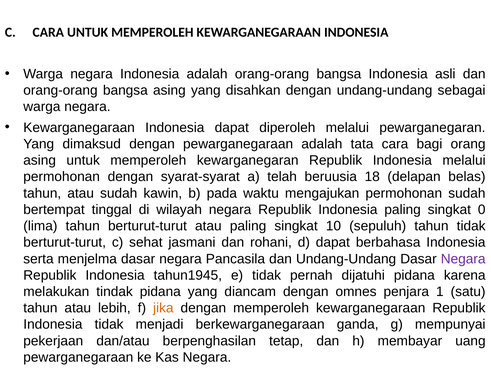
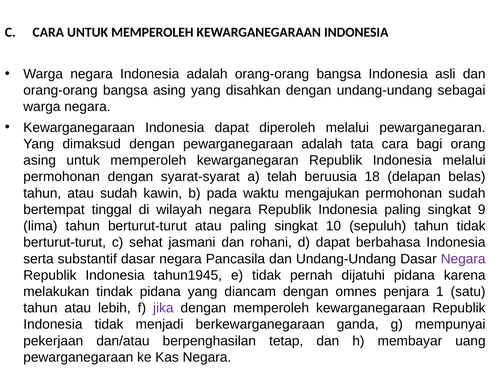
0: 0 -> 9 (482, 209)
menjelma: menjelma -> substantif (87, 258)
jika colour: orange -> purple (163, 307)
